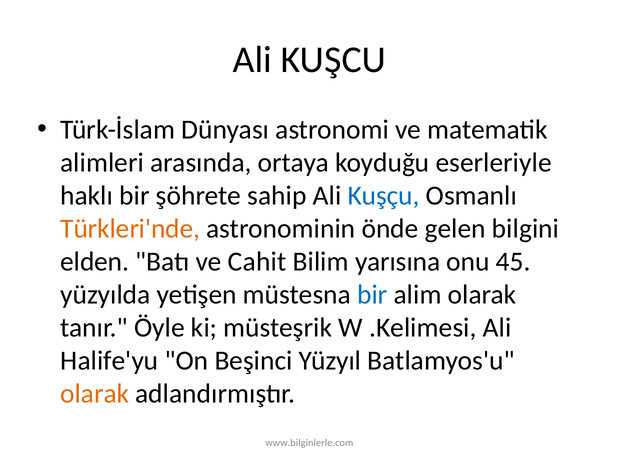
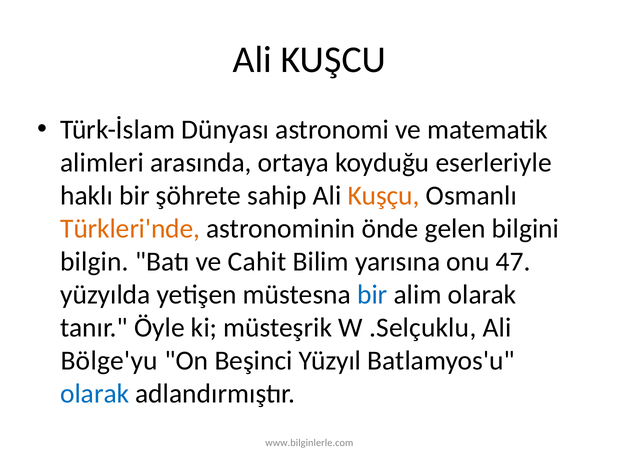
Kuşçu colour: blue -> orange (384, 196)
elden: elden -> bilgin (95, 262)
45: 45 -> 47 (513, 262)
.Kelimesi: .Kelimesi -> .Selçuklu (423, 328)
Halife'yu: Halife'yu -> Bölge'yu (109, 361)
olarak colour: orange -> blue (95, 394)
